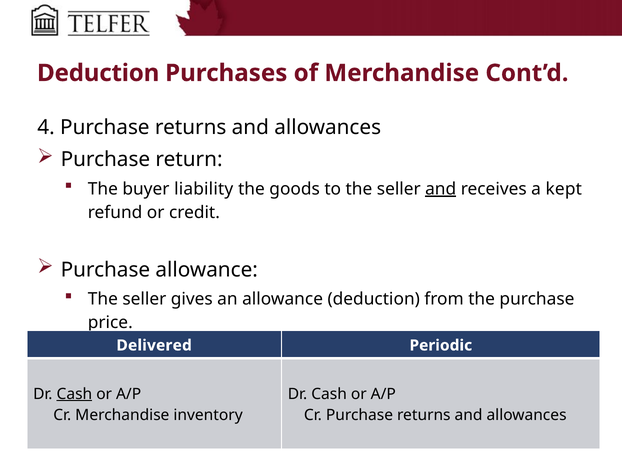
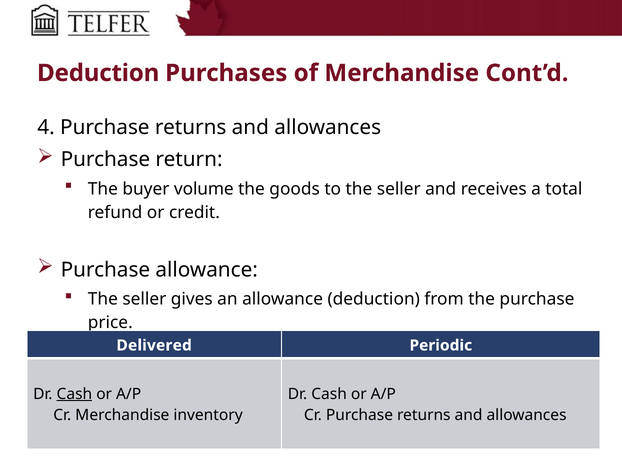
liability: liability -> volume (204, 189)
and underline: present -> none (441, 189)
kept: kept -> total (564, 189)
